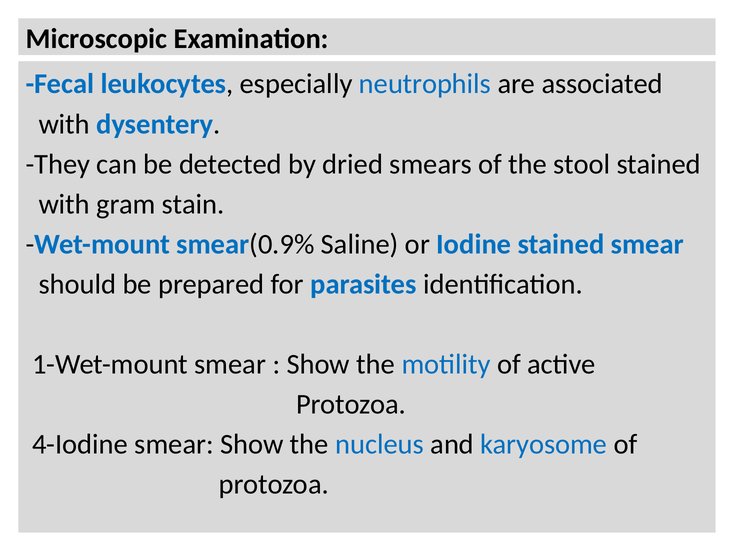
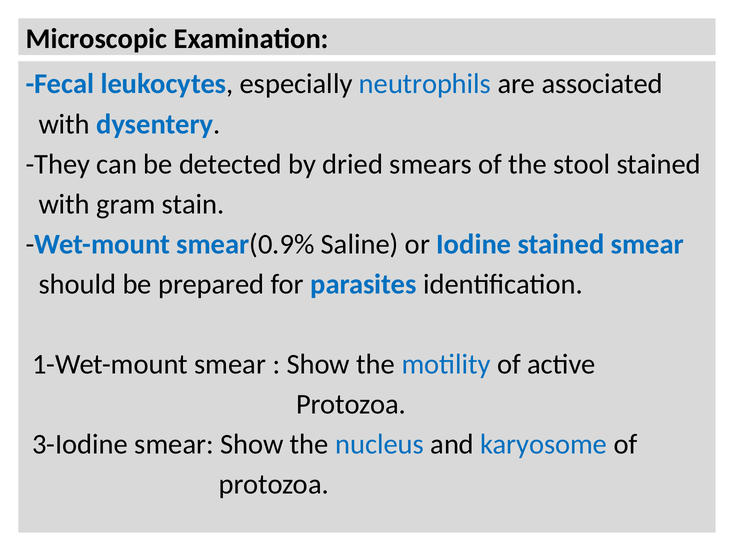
4-Iodine: 4-Iodine -> 3-Iodine (80, 444)
